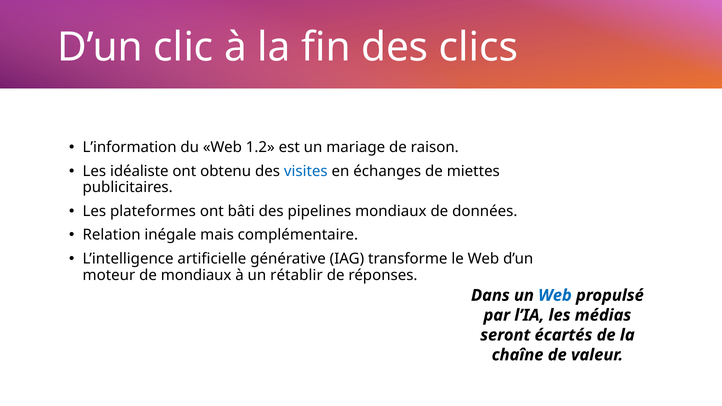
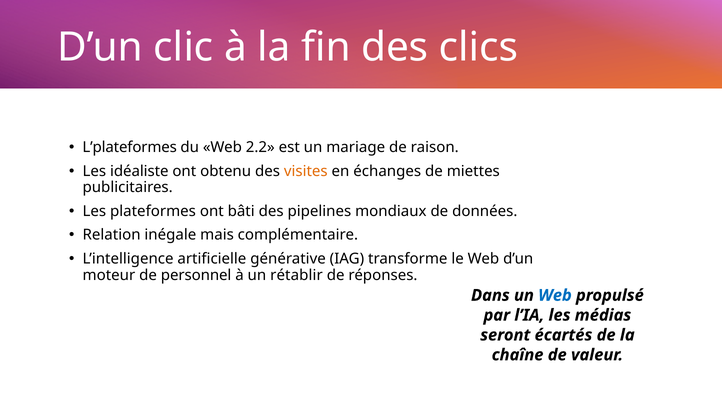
L’information: L’information -> L’plateformes (130, 147)
1.2: 1.2 -> 2.2 (260, 147)
visites colour: blue -> orange (306, 171)
de mondiaux: mondiaux -> personnel (196, 275)
